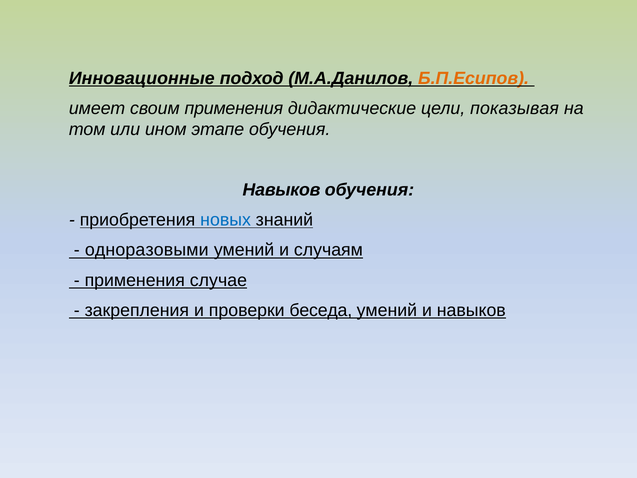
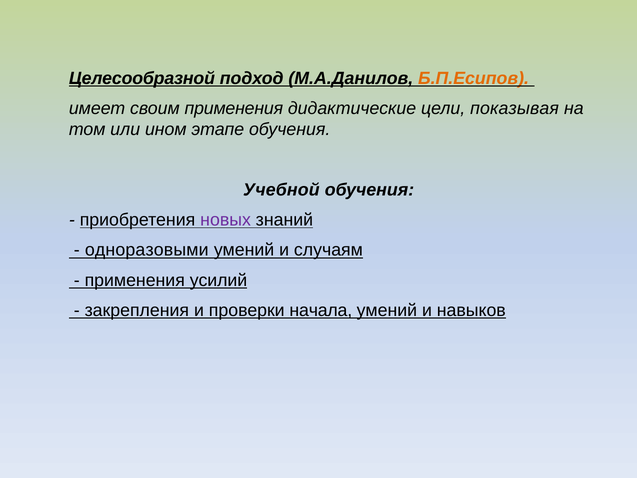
Инновационные: Инновационные -> Целесообразной (142, 78)
Навыков: Навыков -> Учебной (281, 190)
новых colour: blue -> purple (226, 220)
случае: случае -> усилий (218, 280)
беседа: беседа -> начала (321, 310)
